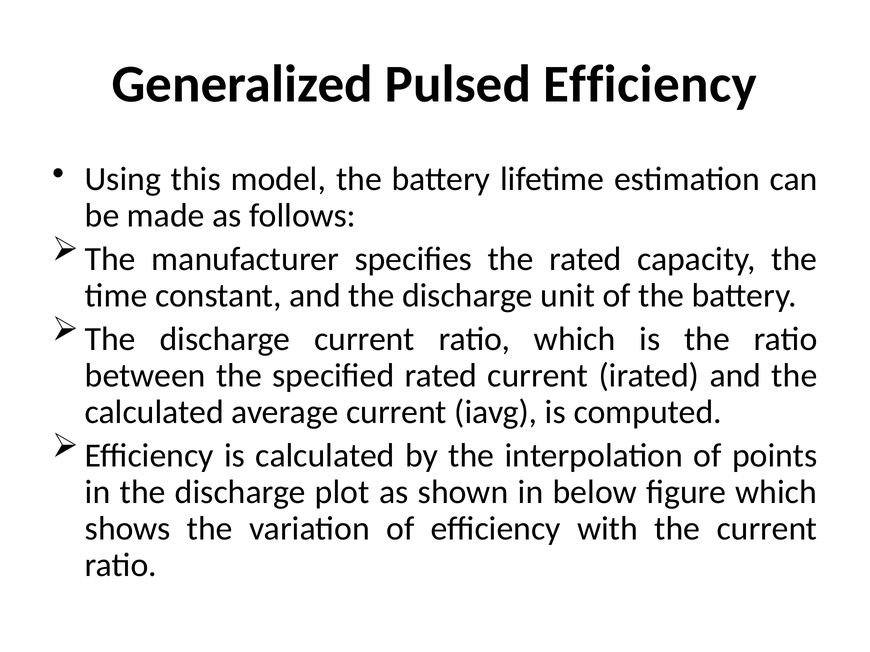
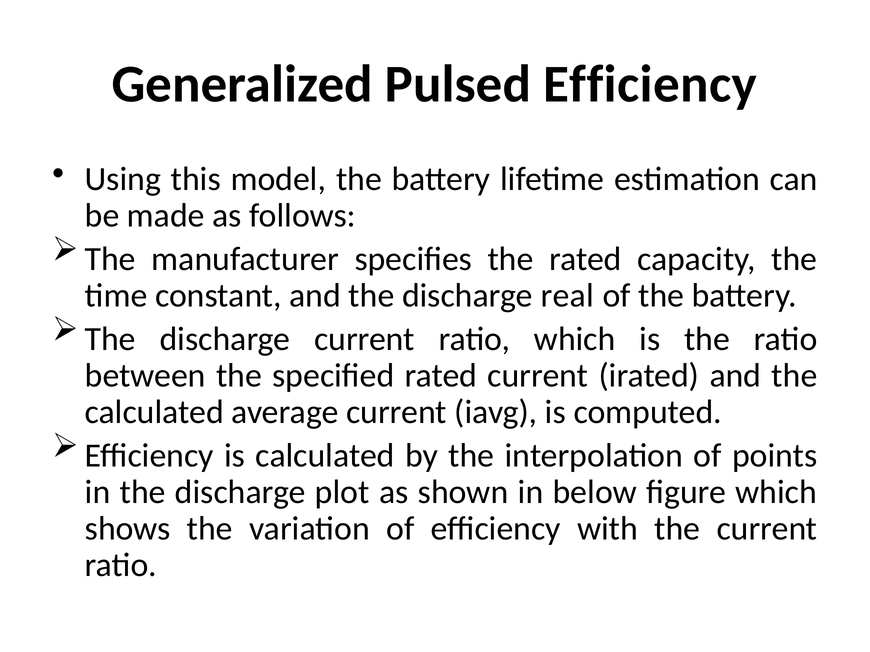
unit: unit -> real (567, 296)
